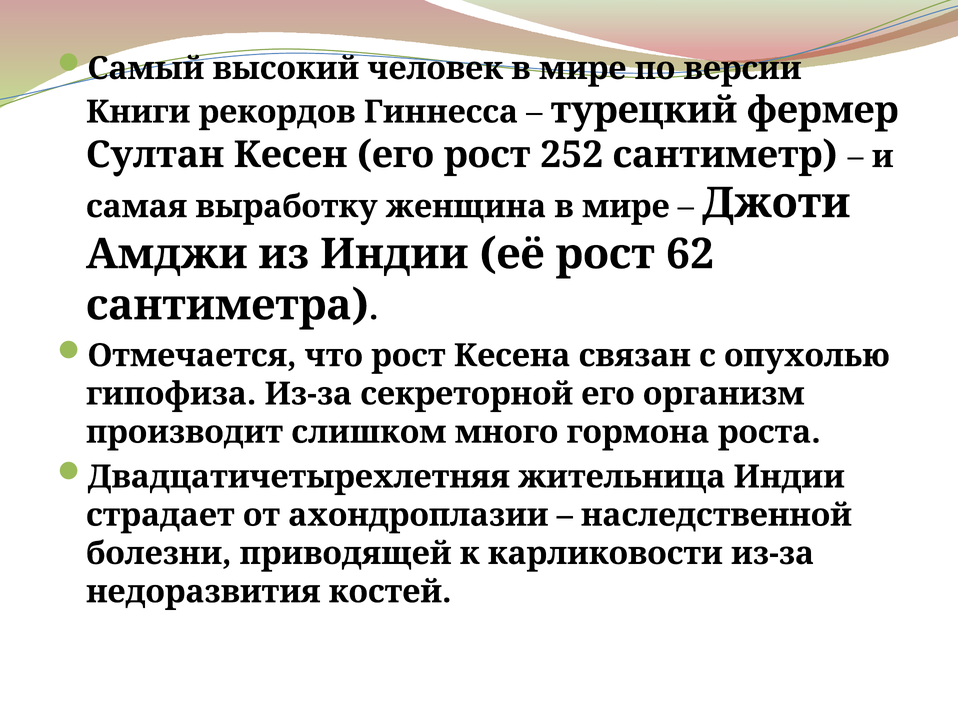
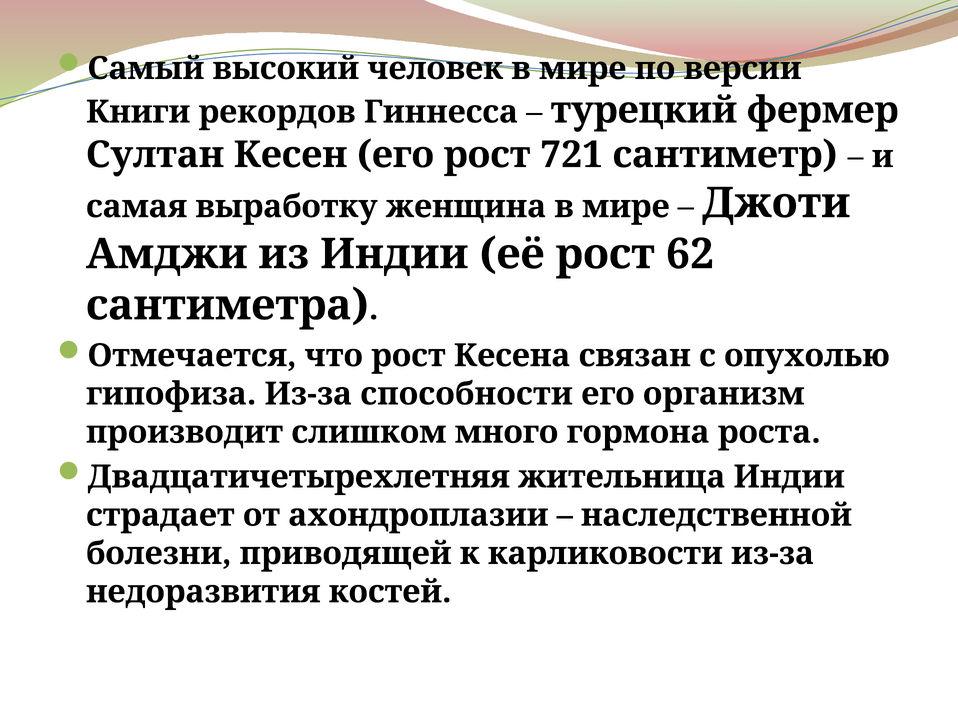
252: 252 -> 721 (572, 155)
секреторной: секреторной -> способности (467, 394)
